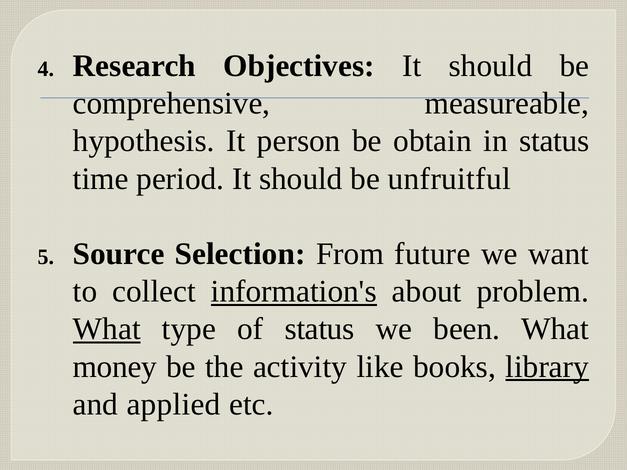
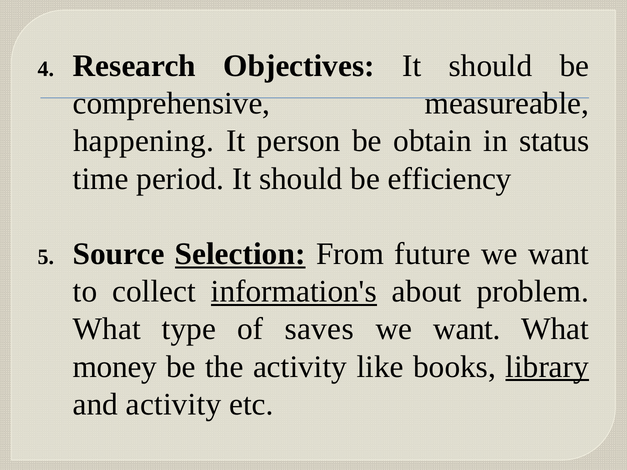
hypothesis: hypothesis -> happening (144, 141)
unfruitful: unfruitful -> efficiency (450, 179)
Selection underline: none -> present (240, 254)
What underline: present -> none (107, 329)
of status: status -> saves (319, 329)
been: been -> want (467, 329)
and applied: applied -> activity (174, 405)
